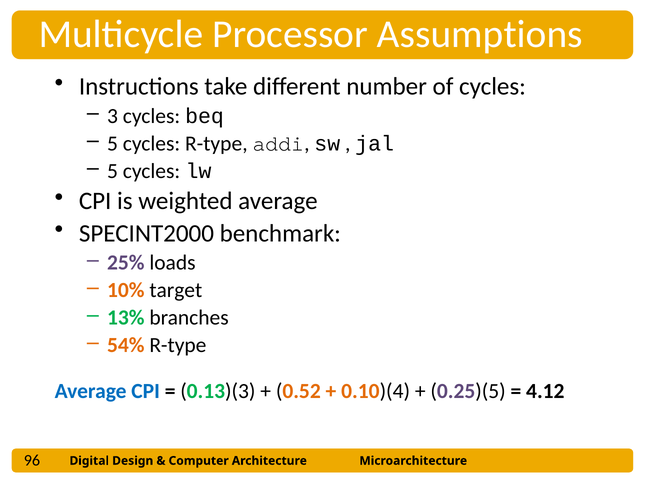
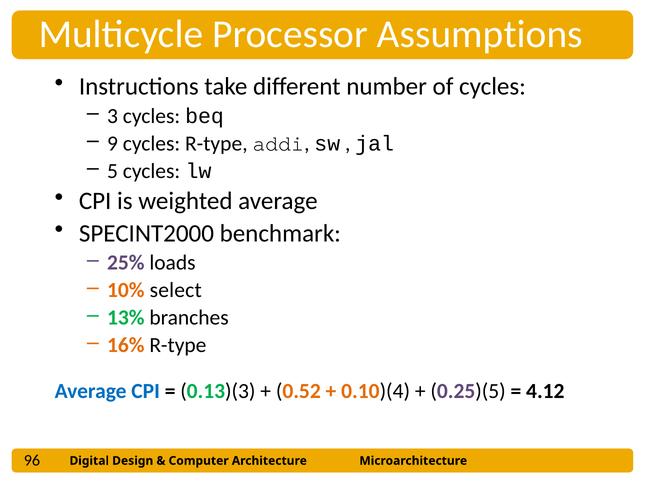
5: 5 -> 9 (113, 143)
target: target -> select (176, 290)
54%: 54% -> 16% (126, 345)
